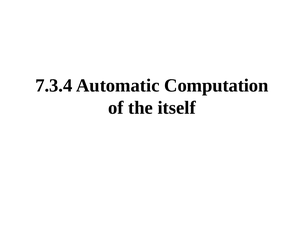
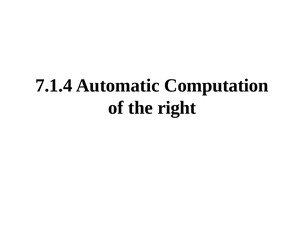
7.3.4: 7.3.4 -> 7.1.4 (54, 85)
itself: itself -> right (177, 108)
